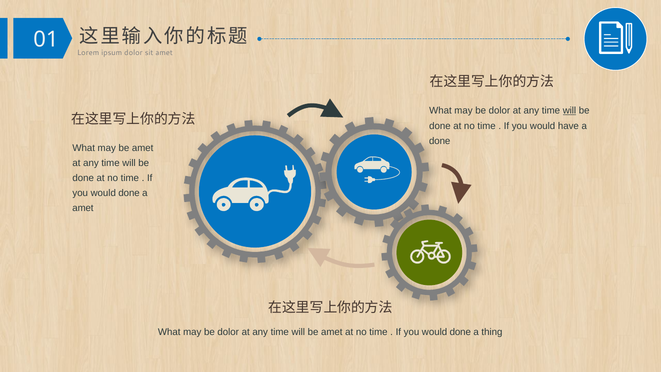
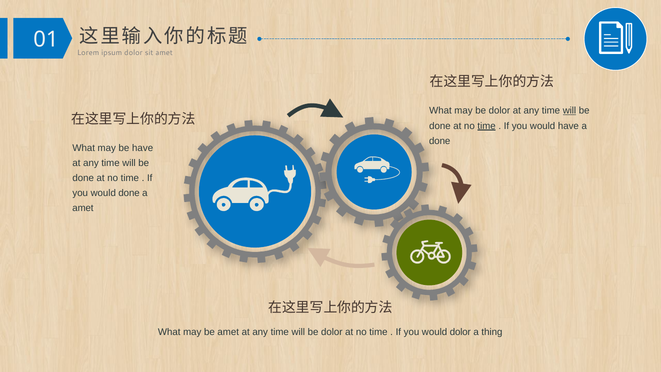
time underline: none -> present (487, 126)
may be amet: amet -> have (143, 148)
dolor: dolor -> amet (228, 332)
will be amet: amet -> dolor (332, 332)
done: done -> dolor (460, 332)
